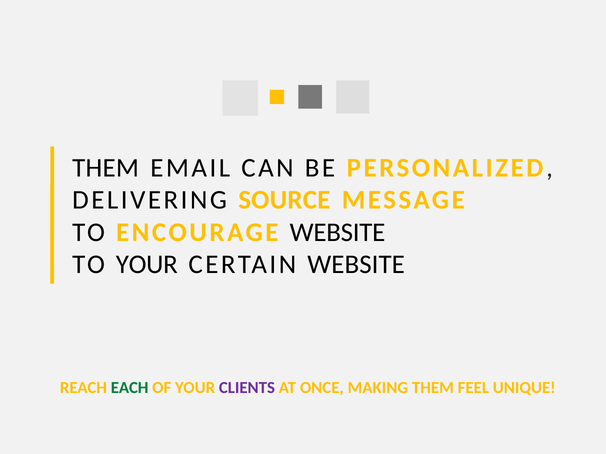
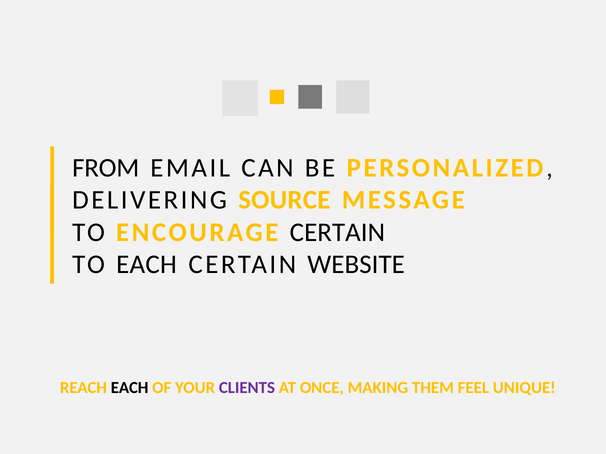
THEM: THEM -> FROM (106, 168)
ENCOURAGE WEBSITE: WEBSITE -> CERTAIN (337, 232)
TO YOUR: YOUR -> EACH (147, 265)
EACH colour: green -> black (130, 388)
